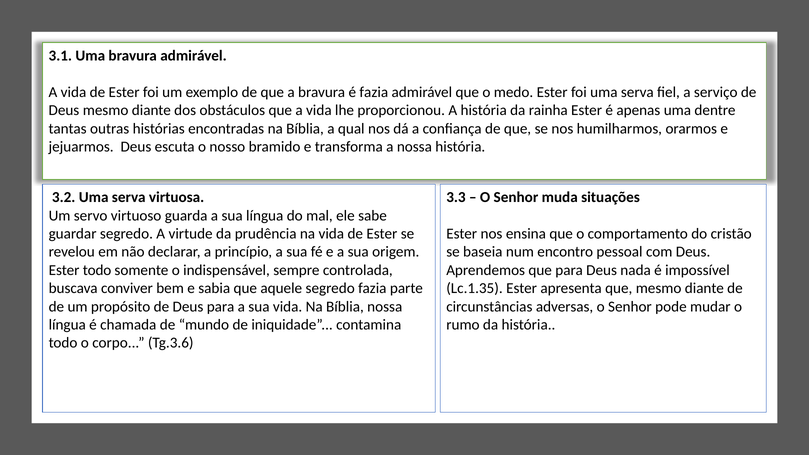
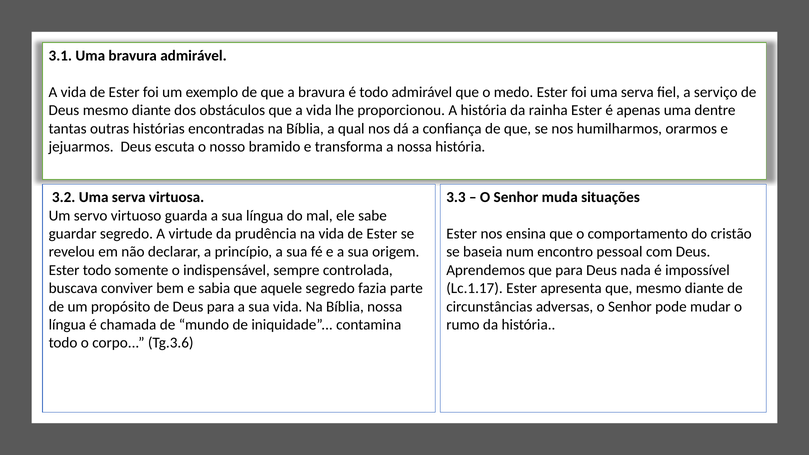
é fazia: fazia -> todo (374, 92)
Lc.1.35: Lc.1.35 -> Lc.1.17 (474, 288)
